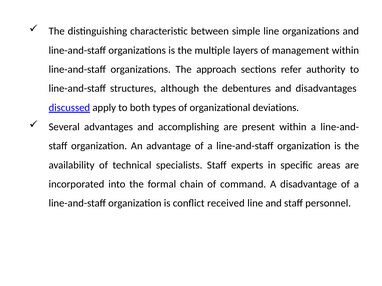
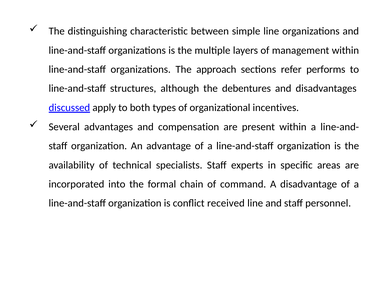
authority: authority -> performs (326, 69)
deviations: deviations -> incentives (276, 108)
accomplishing: accomplishing -> compensation (189, 127)
